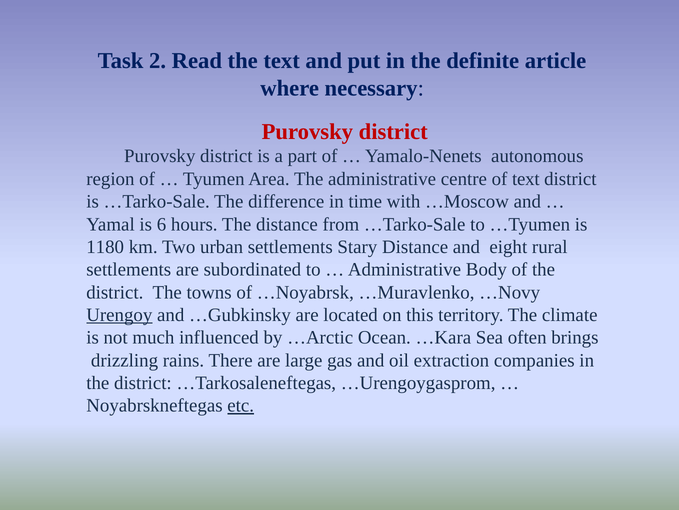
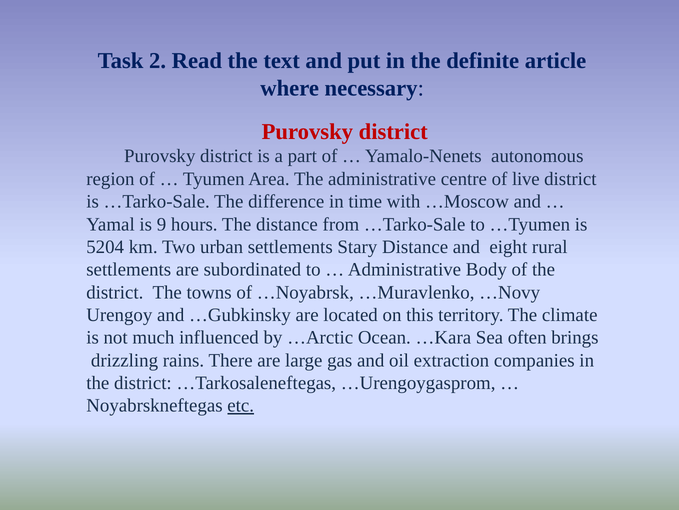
of text: text -> live (526, 179)
6: 6 -> 9 (161, 224)
1180: 1180 -> 5204 (105, 247)
Urengoy underline: present -> none (119, 315)
